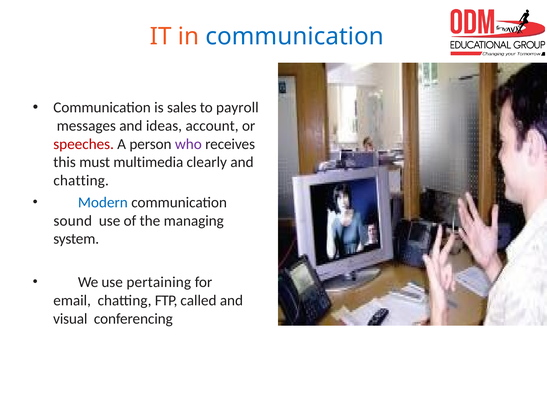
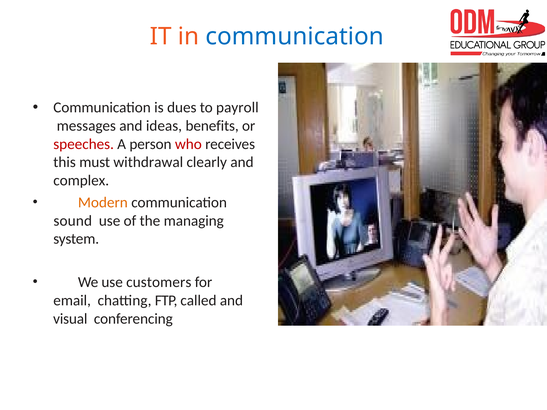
sales: sales -> dues (182, 108)
account: account -> benefits (212, 126)
who colour: purple -> red (188, 144)
multimedia: multimedia -> withdrawal (148, 162)
chatting: chatting -> complex (81, 181)
Modern colour: blue -> orange (103, 203)
pertaining: pertaining -> customers (159, 282)
